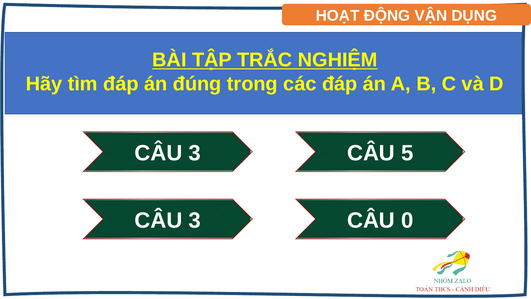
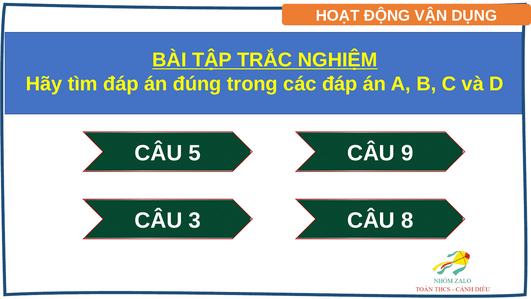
3: 3 -> 5 (195, 153)
5: 5 -> 9 (407, 153)
0: 0 -> 8 (407, 220)
